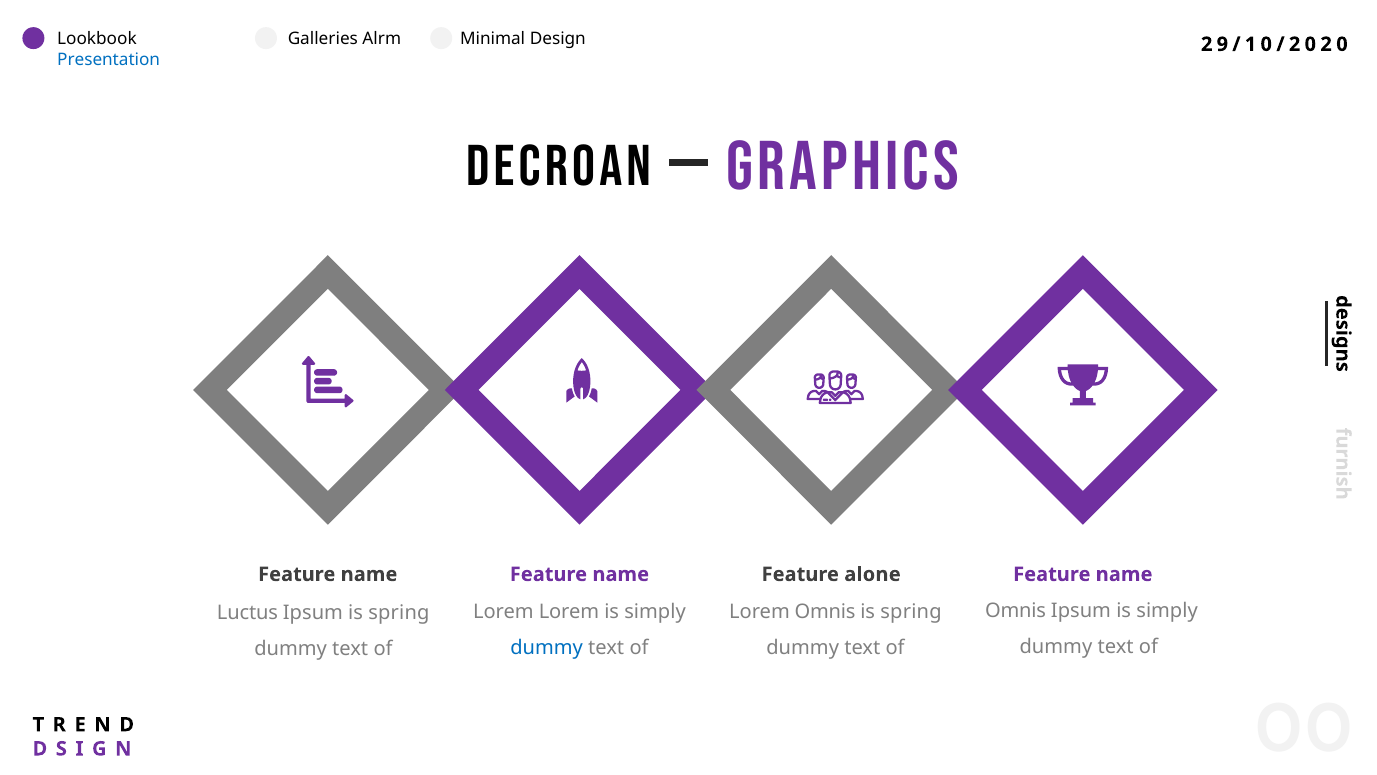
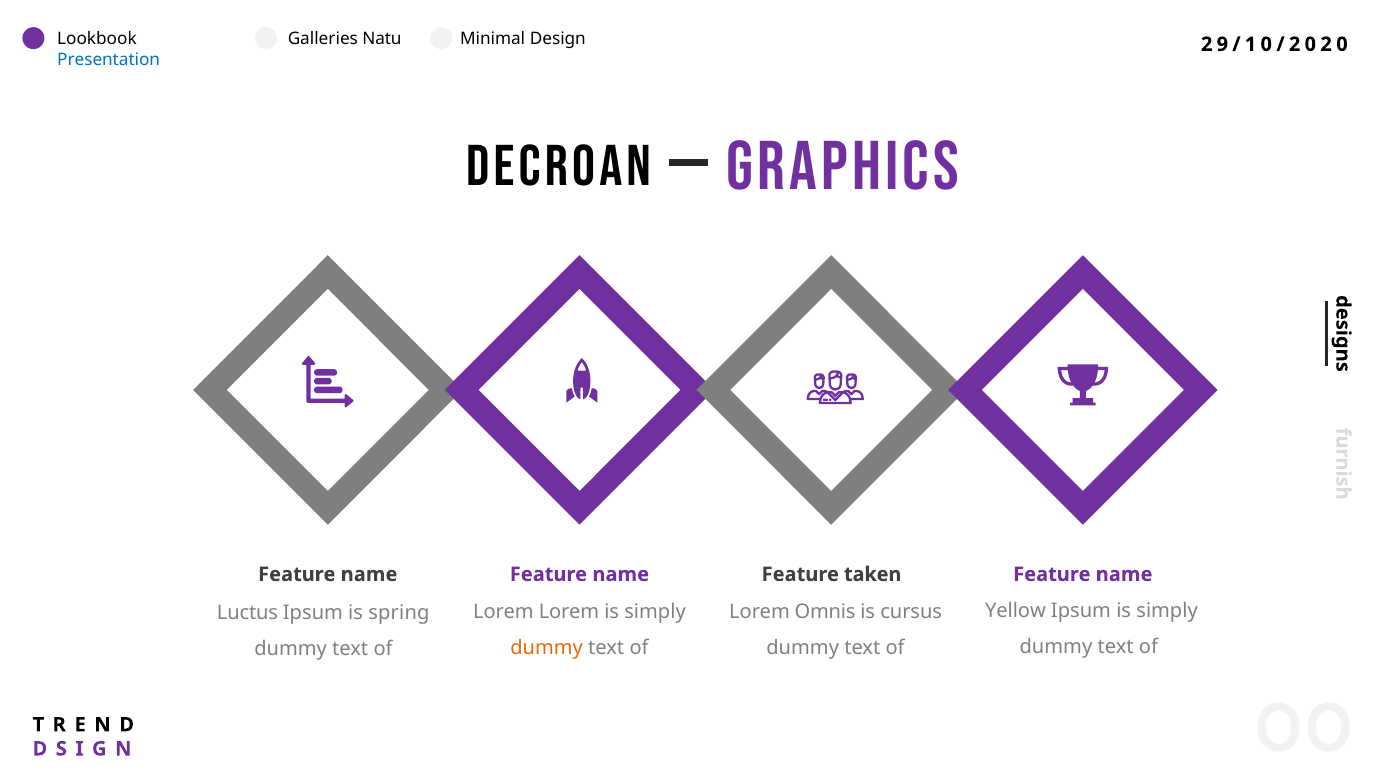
Alrm: Alrm -> Natu (382, 39)
alone: alone -> taken (873, 574)
Omnis: Omnis -> Yellow (1015, 611)
spring: spring -> cursus (911, 611)
dummy colour: blue -> orange (547, 648)
